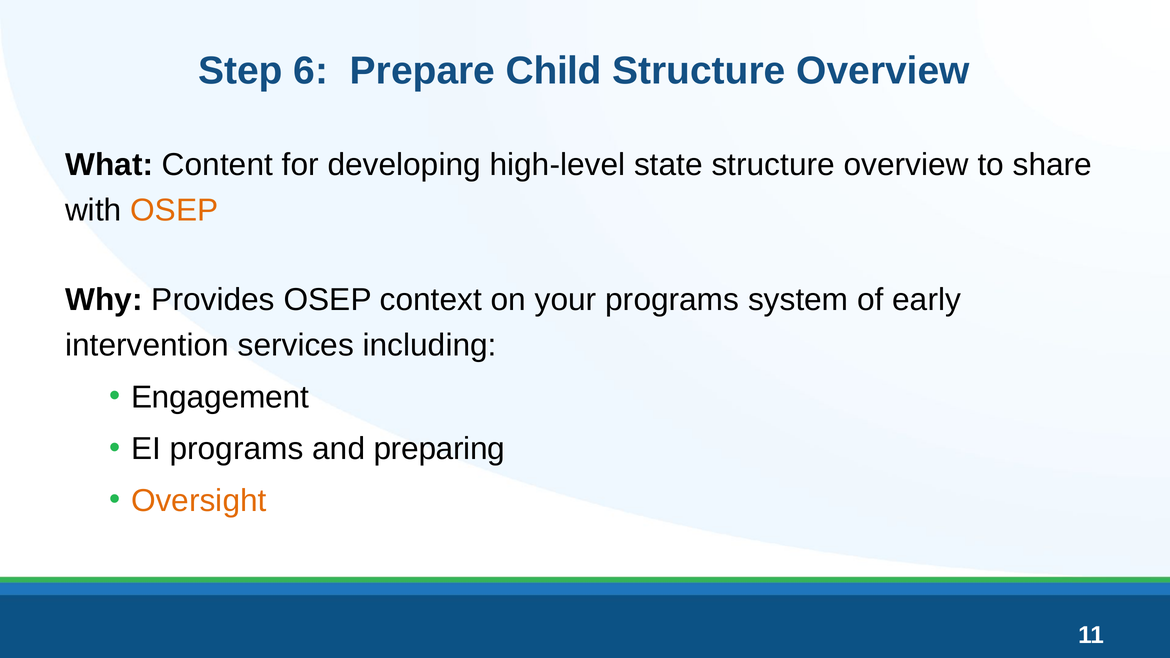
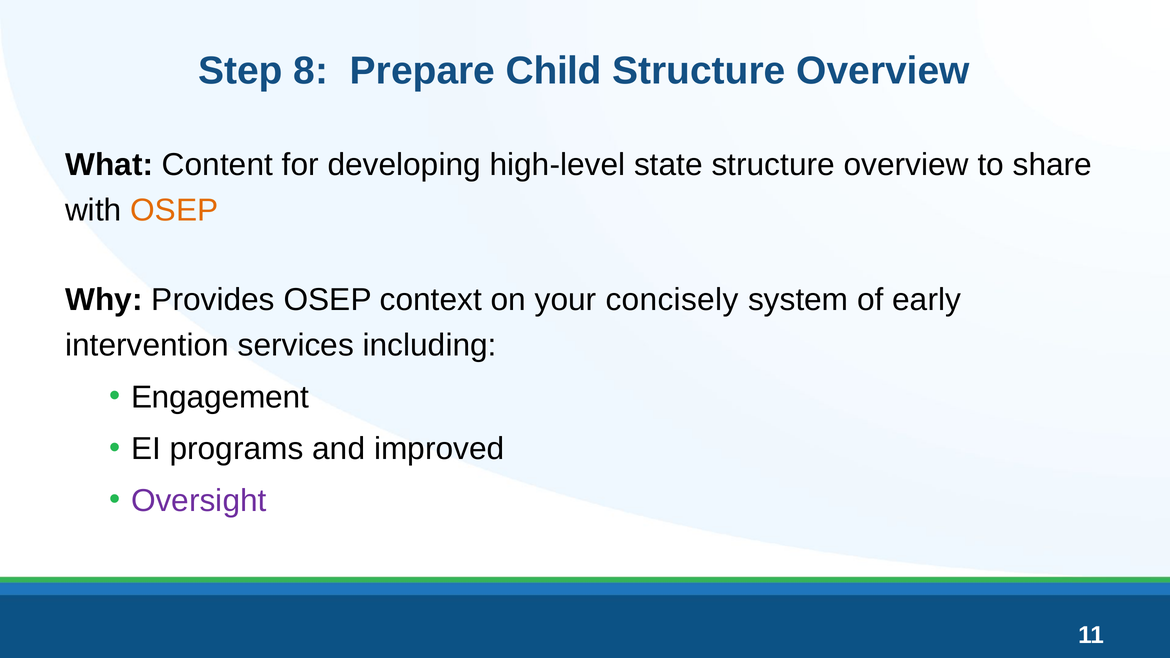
6: 6 -> 8 (311, 71)
your programs: programs -> concisely (672, 300)
preparing: preparing -> improved (439, 449)
Oversight colour: orange -> purple (199, 501)
